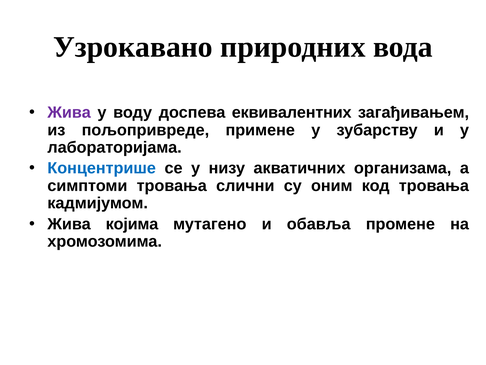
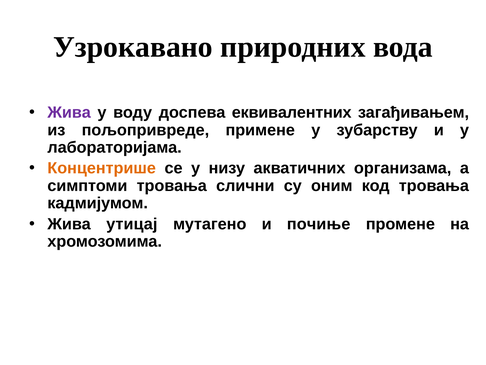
Концентрише colour: blue -> orange (102, 168)
којима: којима -> утицај (132, 224)
обавља: обавља -> почиње (319, 224)
